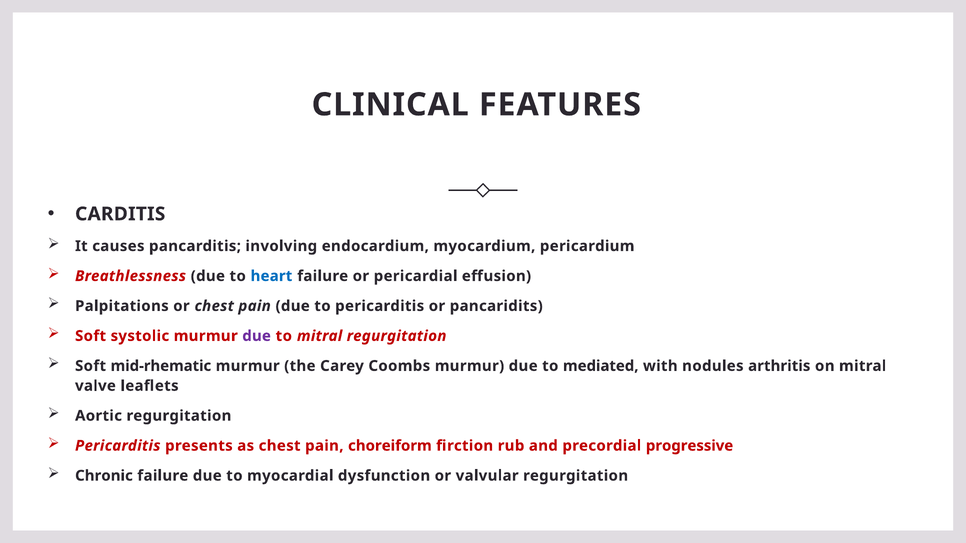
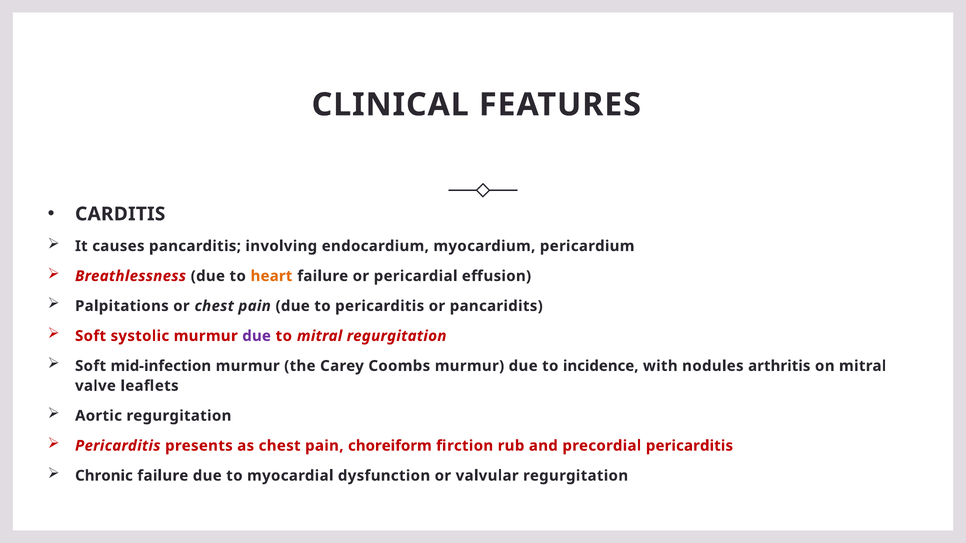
heart colour: blue -> orange (271, 276)
mid-rhematic: mid-rhematic -> mid-infection (161, 366)
mediated: mediated -> incidence (601, 366)
precordial progressive: progressive -> pericarditis (689, 446)
